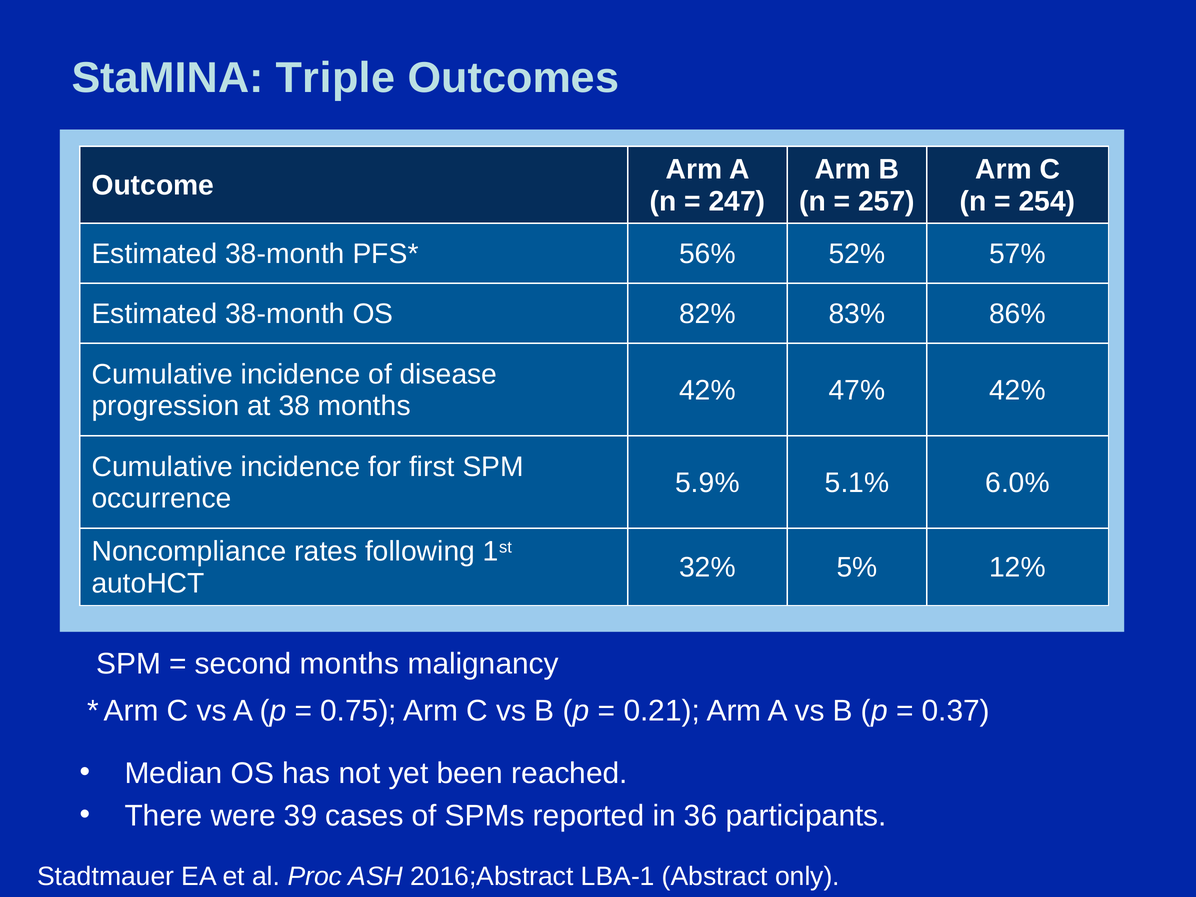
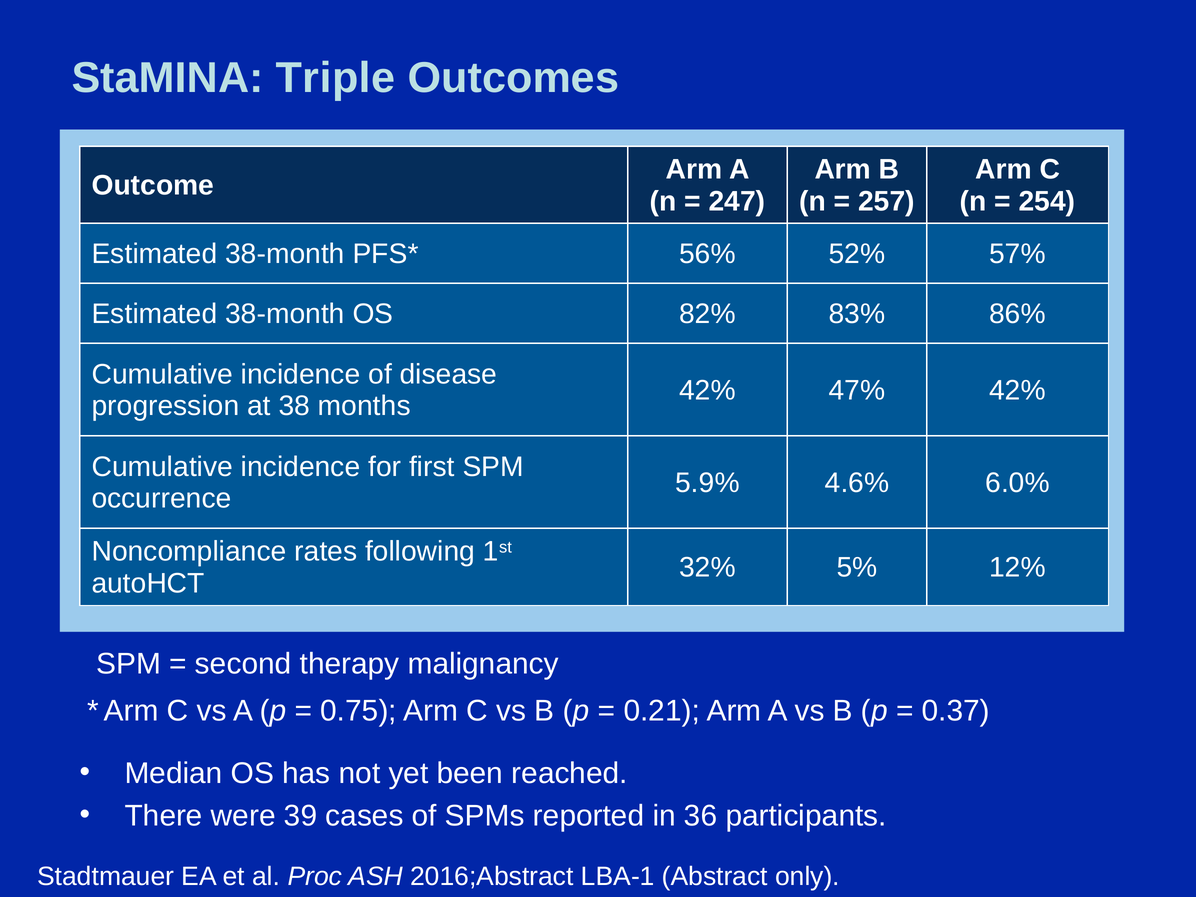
5.1%: 5.1% -> 4.6% (857, 483)
second months: months -> therapy (350, 664)
